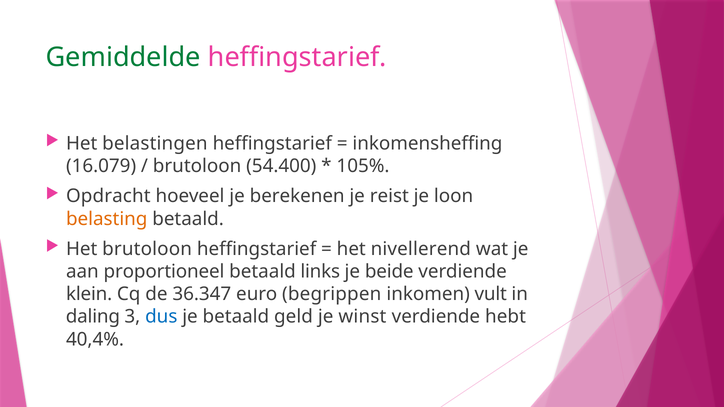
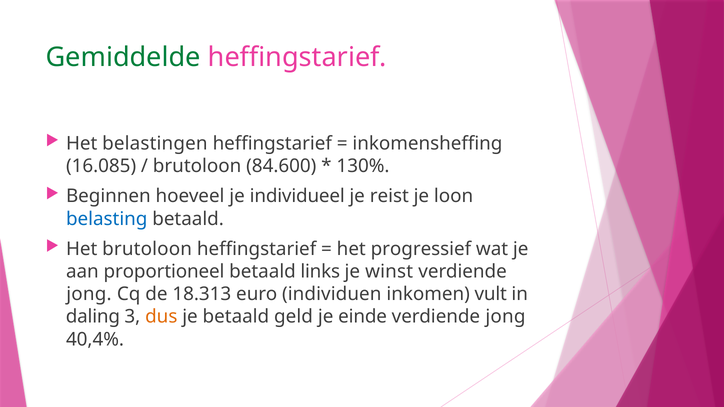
16.079: 16.079 -> 16.085 (101, 166)
54.400: 54.400 -> 84.600 (281, 166)
105%: 105% -> 130% (363, 166)
Opdracht: Opdracht -> Beginnen (108, 196)
berekenen: berekenen -> individueel (297, 196)
belasting colour: orange -> blue (107, 219)
nivellerend: nivellerend -> progressief (421, 249)
beide: beide -> winst (389, 272)
klein: klein -> jong (89, 294)
36.347: 36.347 -> 18.313 (202, 294)
begrippen: begrippen -> individuen (332, 294)
dus colour: blue -> orange (161, 317)
winst: winst -> einde (363, 317)
hebt: hebt -> jong (505, 317)
